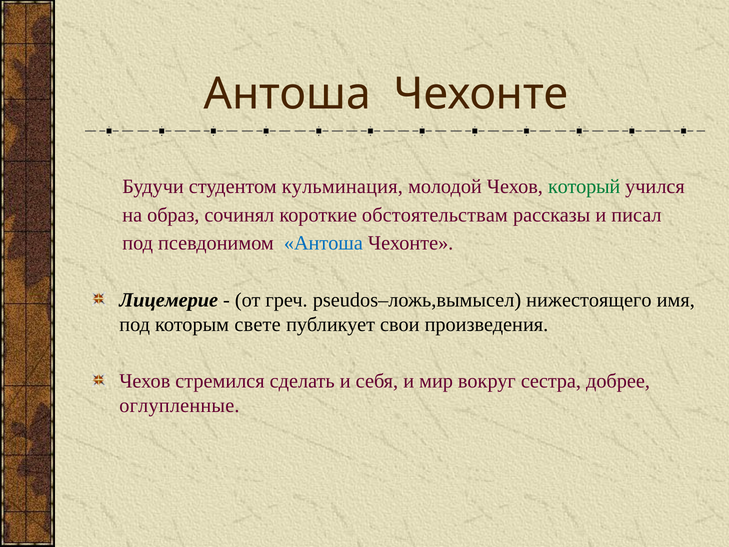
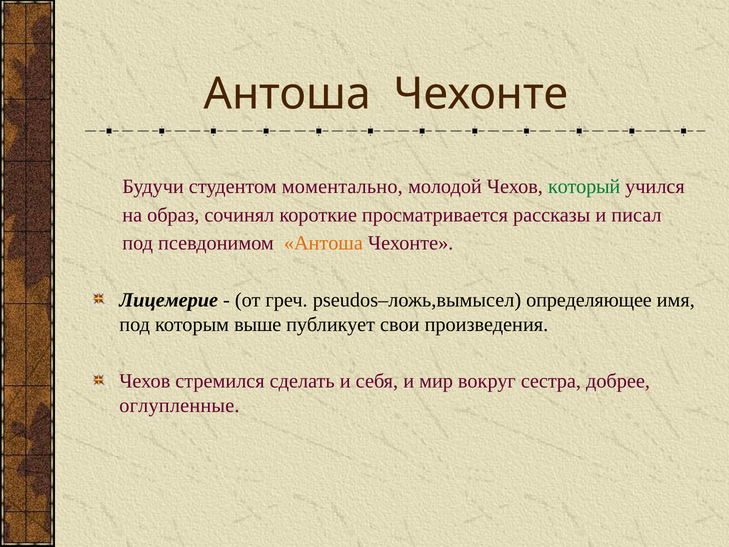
кульминация: кульминация -> моментально (342, 186)
обстоятельствам: обстоятельствам -> просматривается (435, 215)
Антоша colour: blue -> orange (323, 243)
нижестоящего: нижестоящего -> определяющее (589, 300)
свете: свете -> выше (258, 324)
